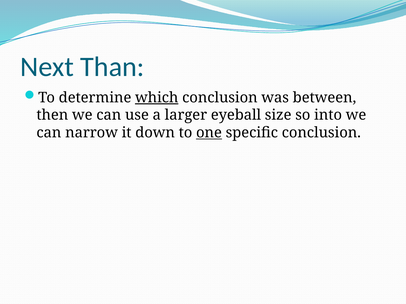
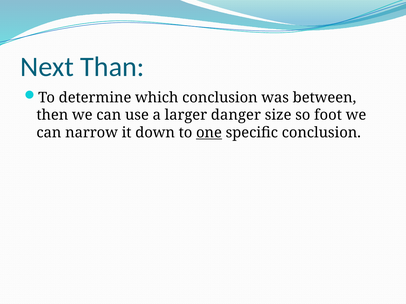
which underline: present -> none (157, 98)
eyeball: eyeball -> danger (236, 115)
into: into -> foot (328, 115)
